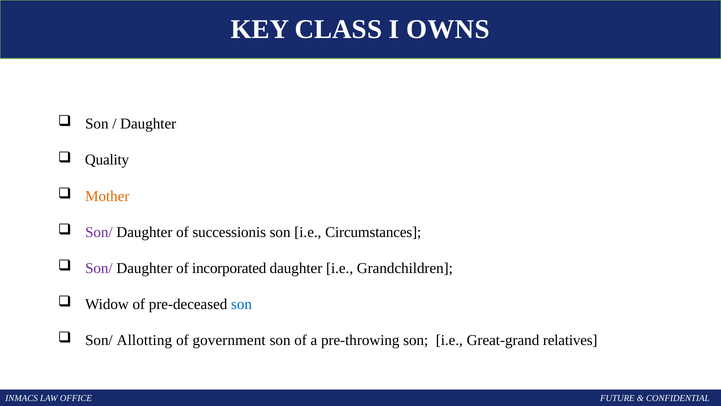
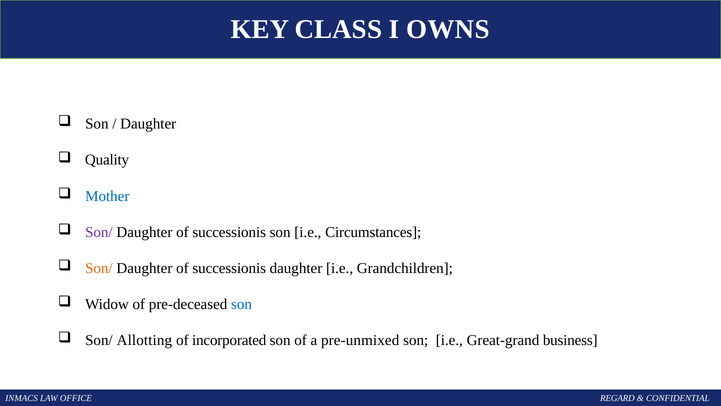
Mother colour: orange -> blue (107, 196)
Son/ colour: purple -> orange (99, 268)
incorporated: incorporated -> successionis (229, 268)
government: government -> incorporated (229, 340)
pre-throwing: pre-throwing -> pre-unmixed (360, 340)
relatives: relatives -> business (570, 340)
FUTURE: FUTURE -> REGARD (617, 398)
